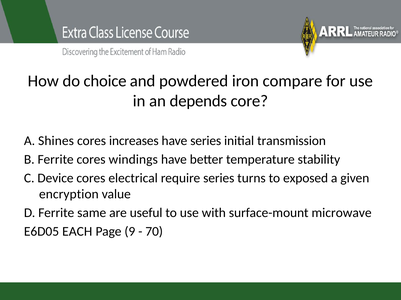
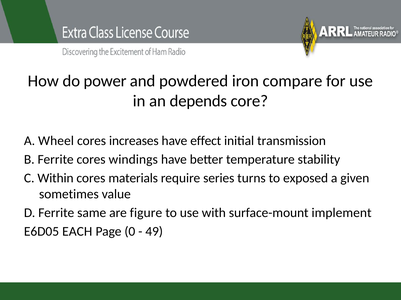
choice: choice -> power (105, 81)
Shines: Shines -> Wheel (56, 141)
have series: series -> effect (206, 141)
Device: Device -> Within (56, 179)
electrical: electrical -> materials (133, 179)
encryption: encryption -> sometimes (69, 195)
useful: useful -> figure (146, 213)
microwave: microwave -> implement (342, 213)
9: 9 -> 0 (130, 232)
70: 70 -> 49 (154, 232)
